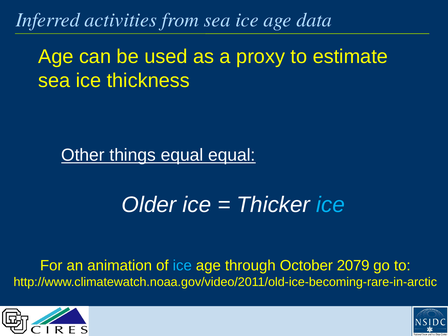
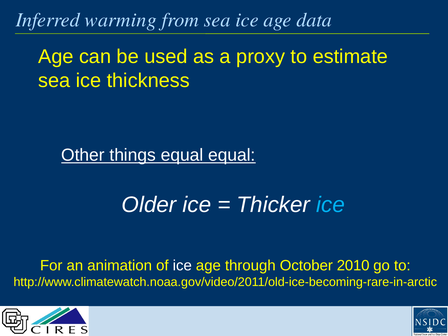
activities: activities -> warming (121, 20)
ice colour: light blue -> white (182, 266)
2079: 2079 -> 2010 (353, 266)
